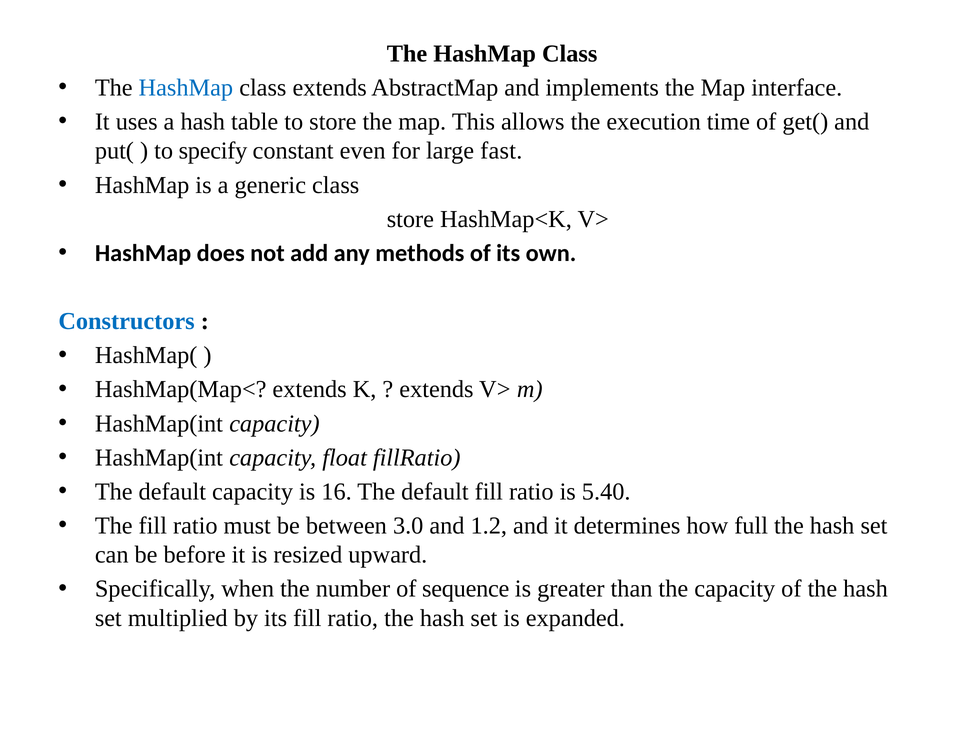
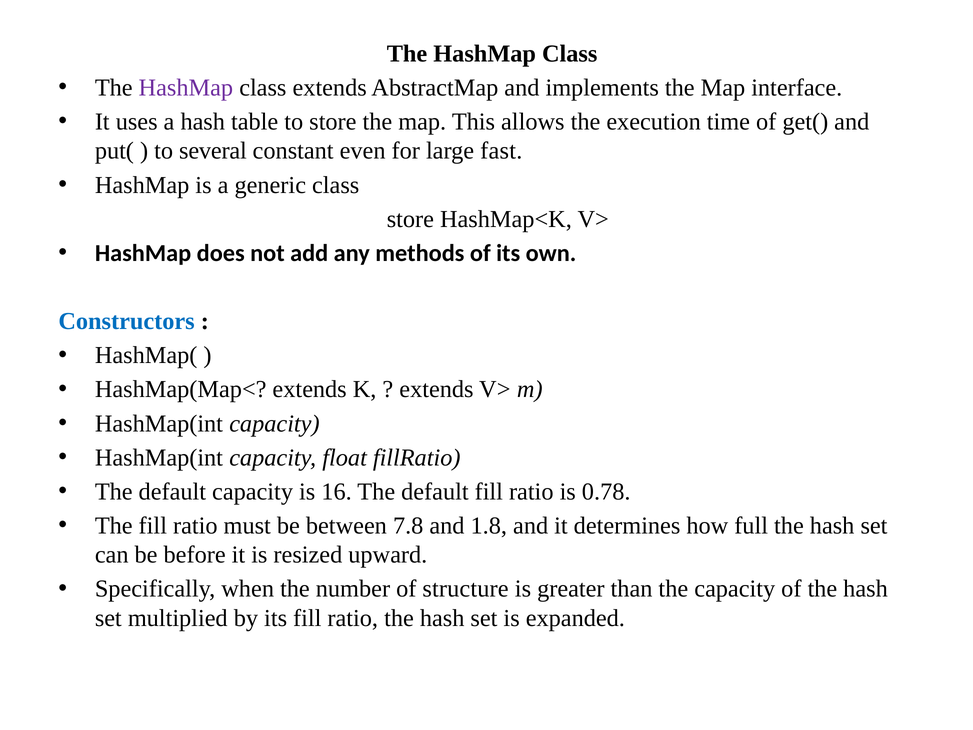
HashMap colour: blue -> purple (186, 88)
specify: specify -> several (213, 151)
5.40: 5.40 -> 0.78 (606, 491)
3.0: 3.0 -> 7.8 (408, 526)
1.2: 1.2 -> 1.8 (489, 526)
sequence: sequence -> structure (466, 589)
